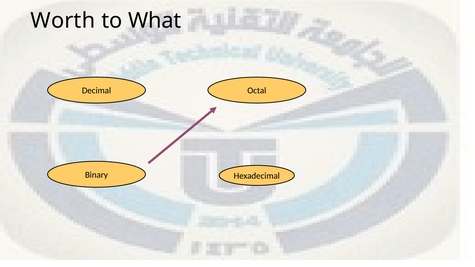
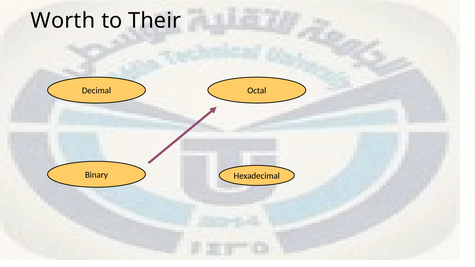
What: What -> Their (155, 21)
